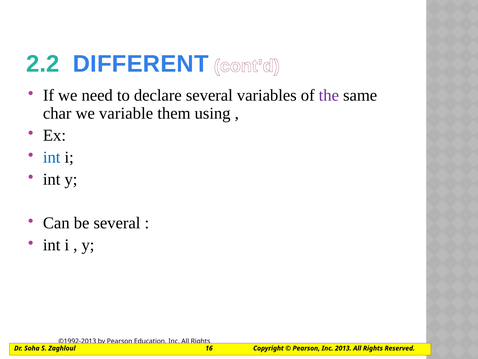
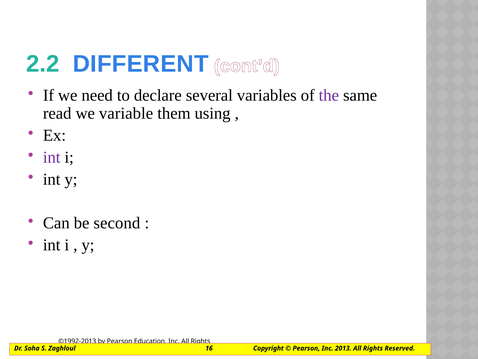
char: char -> read (57, 113)
int colour: blue -> purple (52, 157)
be several: several -> second (117, 223)
